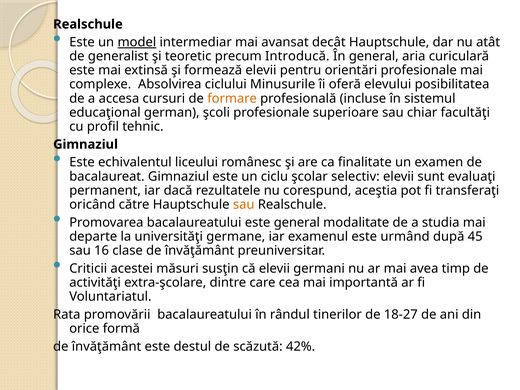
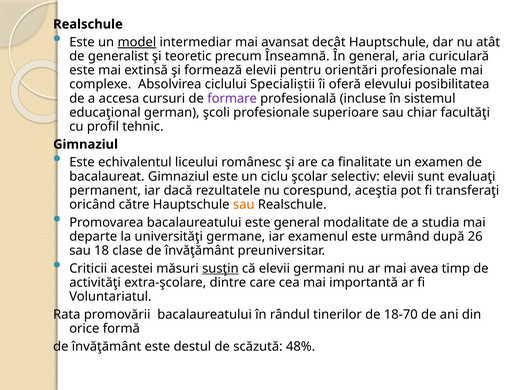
Introducă: Introducă -> Înseamnă (297, 56)
Minusurile: Minusurile -> Specialiştii (283, 84)
formare colour: orange -> purple (232, 98)
45: 45 -> 26 (475, 236)
16: 16 -> 18 (102, 250)
susţin underline: none -> present (220, 268)
18-27: 18-27 -> 18-70 (401, 314)
42%: 42% -> 48% (301, 346)
